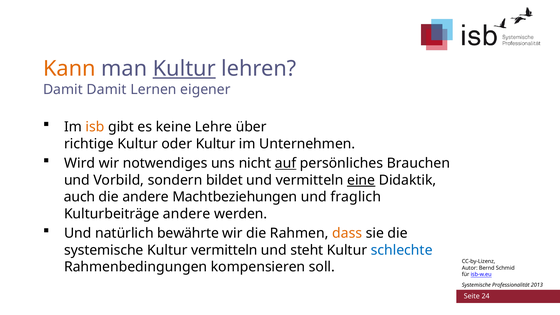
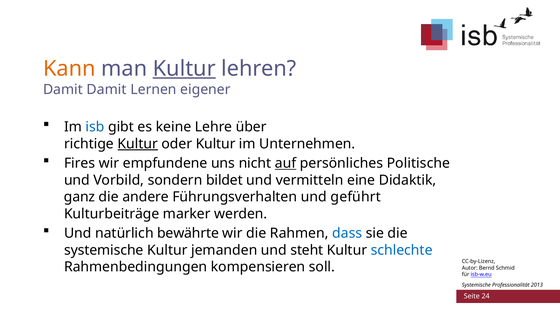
isb colour: orange -> blue (95, 127)
Kultur underline: none -> present (138, 144)
Wird: Wird -> Fires (80, 163)
notwendiges: notwendiges -> empfundene (165, 163)
Brauchen: Brauchen -> Politische (418, 163)
eine underline: present -> none (361, 180)
auch: auch -> ganz (80, 197)
Machtbeziehungen: Machtbeziehungen -> Führungsverhalten (235, 197)
fraglich: fraglich -> geführt (356, 197)
Kulturbeiträge andere: andere -> marker (187, 214)
dass colour: orange -> blue (347, 233)
Kultur vermitteln: vermitteln -> jemanden (224, 250)
